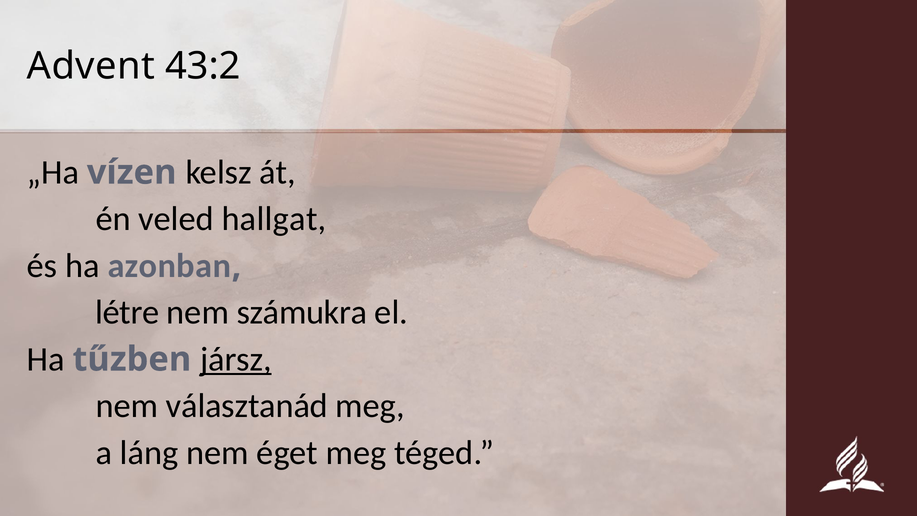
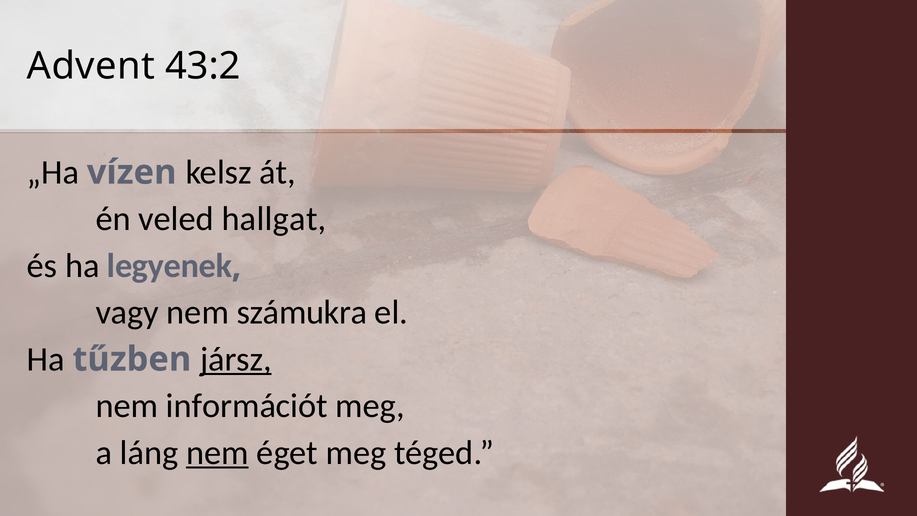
azonban: azonban -> legyenek (170, 266)
létre: létre -> vagy (127, 312)
választanád: választanád -> információt (247, 406)
nem underline: none -> present (217, 453)
